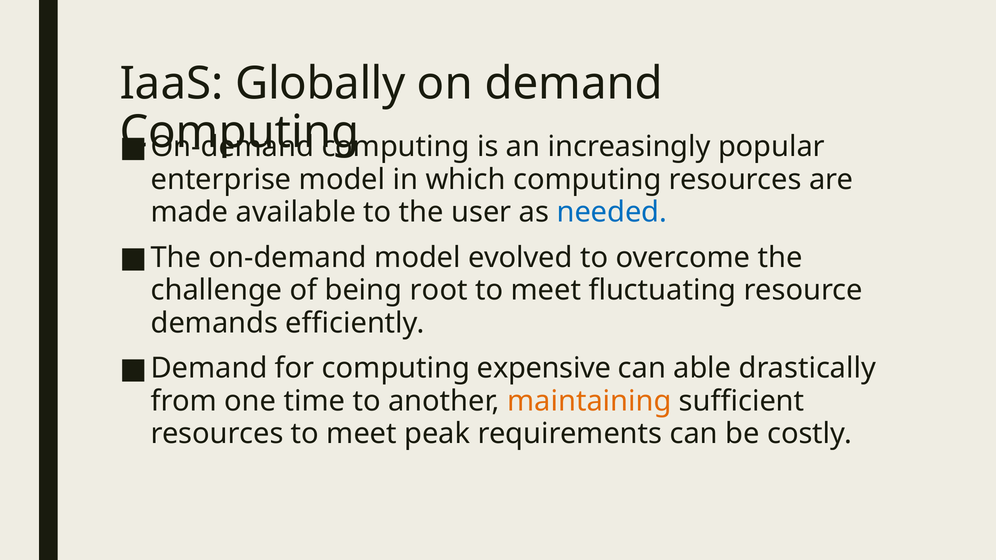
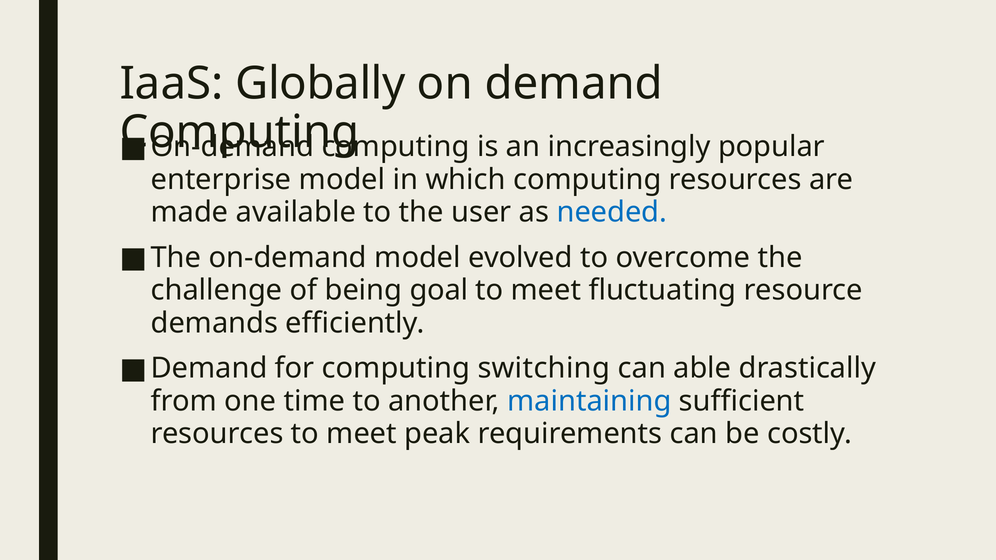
root: root -> goal (439, 290)
expensive: expensive -> switching (544, 368)
maintaining colour: orange -> blue (589, 401)
